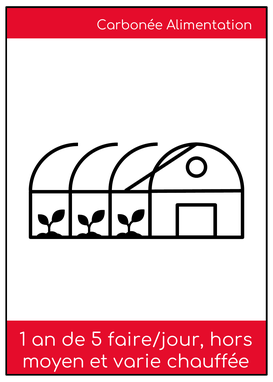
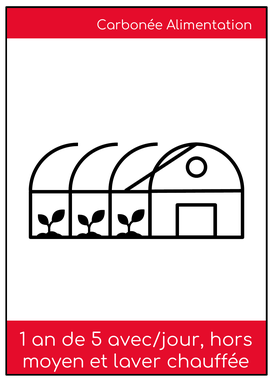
faire/jour: faire/jour -> avec/jour (156, 340)
varie: varie -> laver (137, 362)
